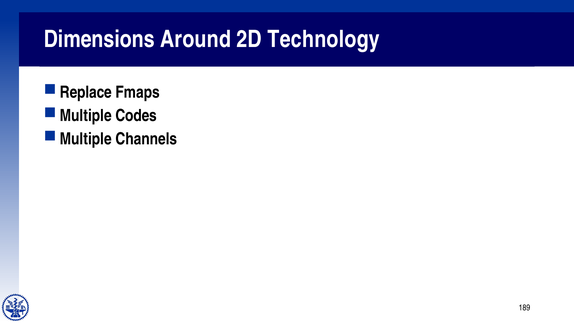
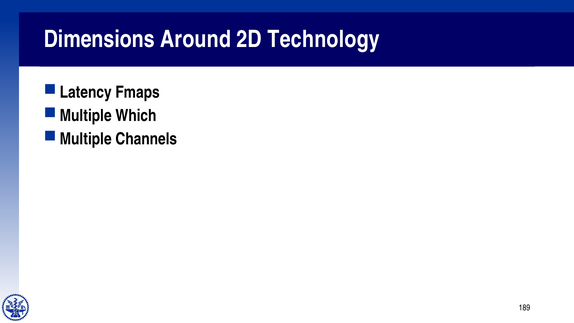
Replace: Replace -> Latency (86, 92)
Codes: Codes -> Which (136, 116)
